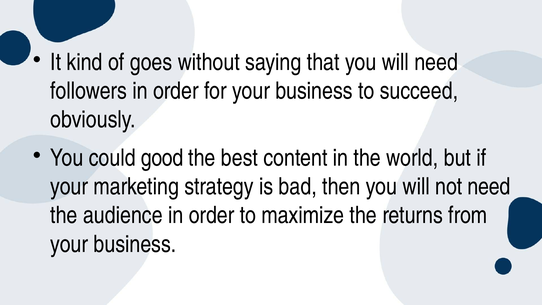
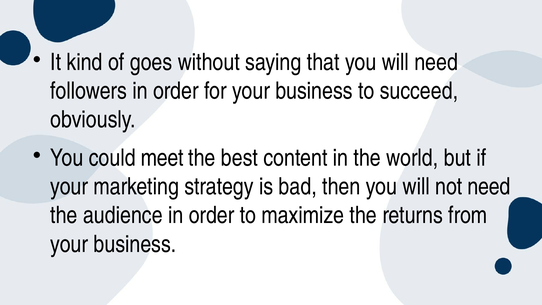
good: good -> meet (162, 158)
